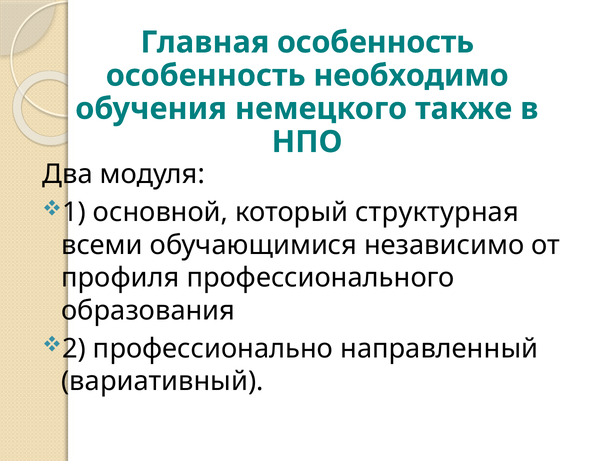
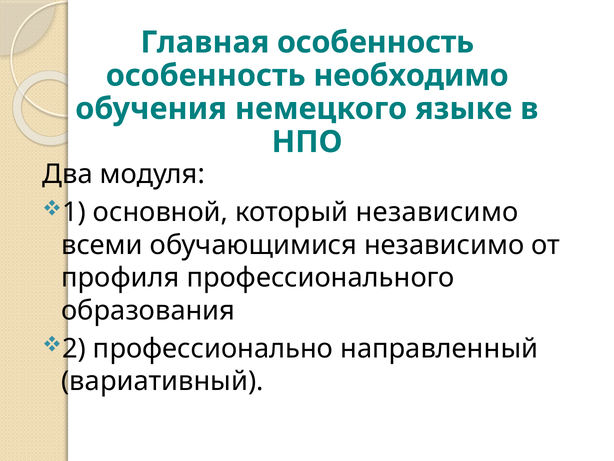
также: также -> языке (464, 109)
который структурная: структурная -> независимо (437, 212)
